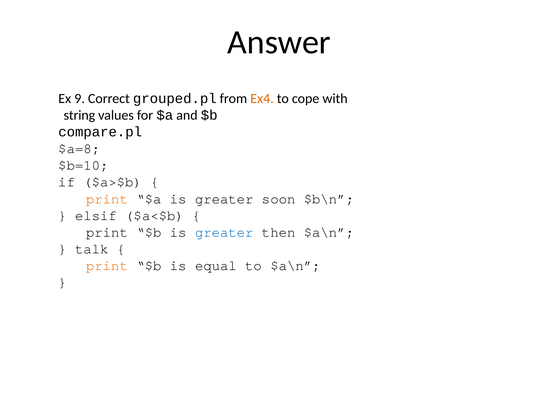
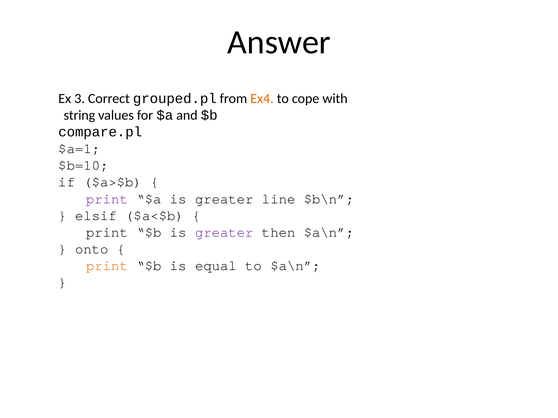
9: 9 -> 3 (80, 99)
$a=8: $a=8 -> $a=1 (79, 149)
print colour: orange -> purple (107, 199)
soon: soon -> line (279, 199)
greater colour: blue -> purple (224, 233)
talk: talk -> onto (92, 249)
